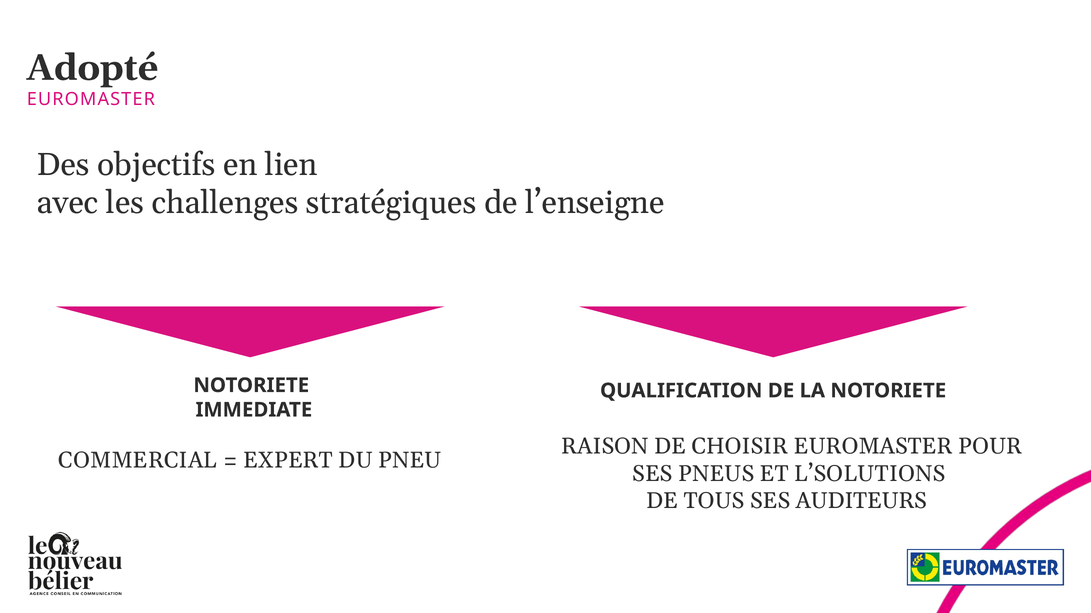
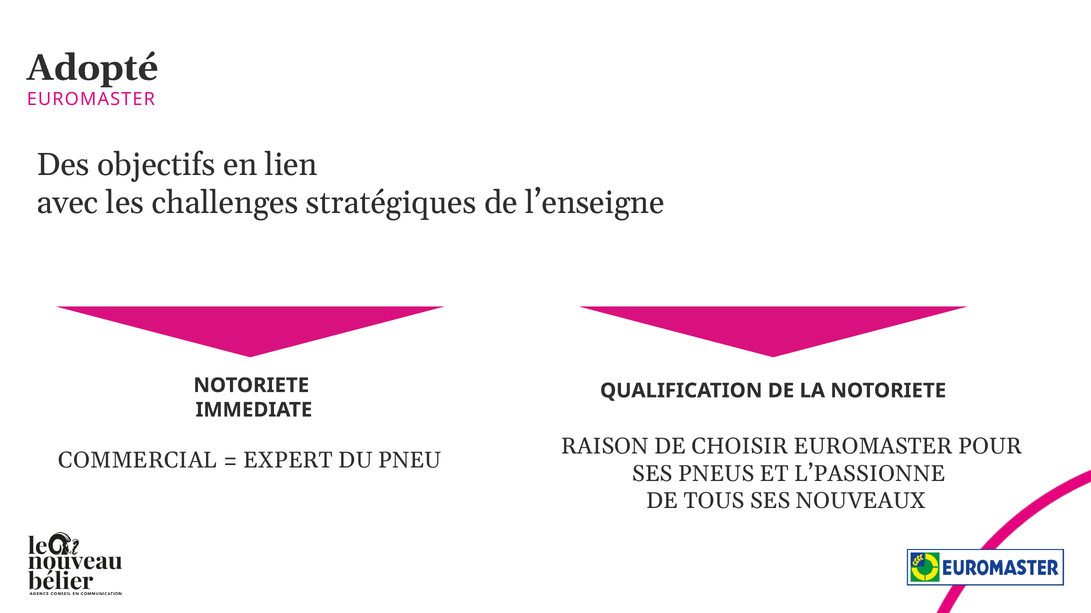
L’SOLUTIONS: L’SOLUTIONS -> L’PASSIONNE (870, 474)
AUDITEURS: AUDITEURS -> NOUVEAUX (861, 502)
